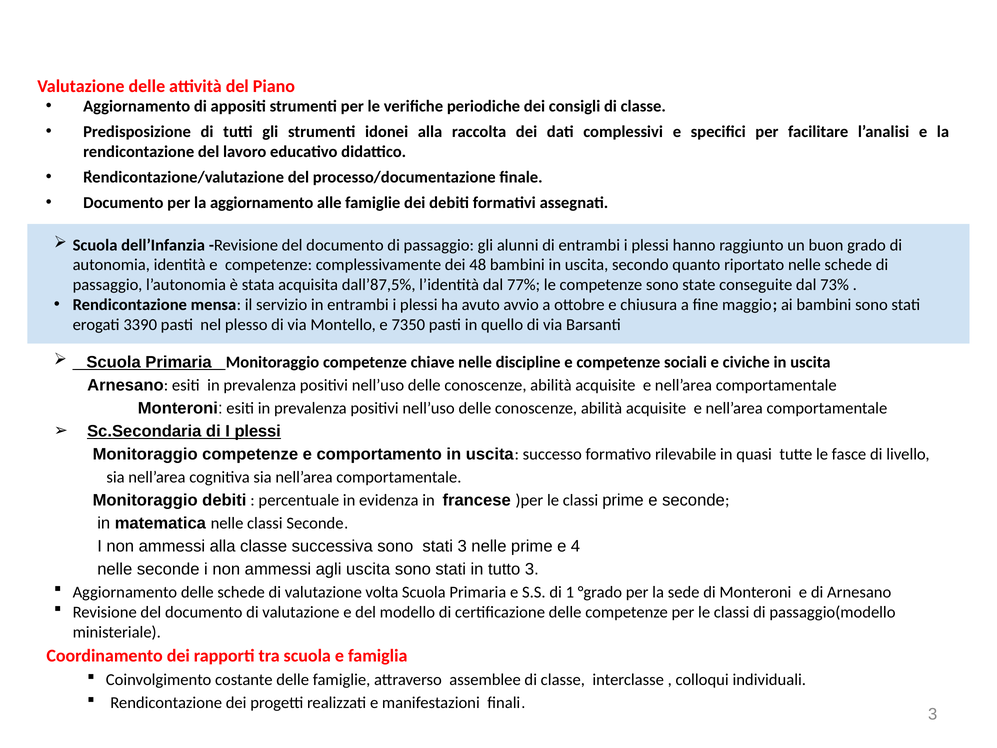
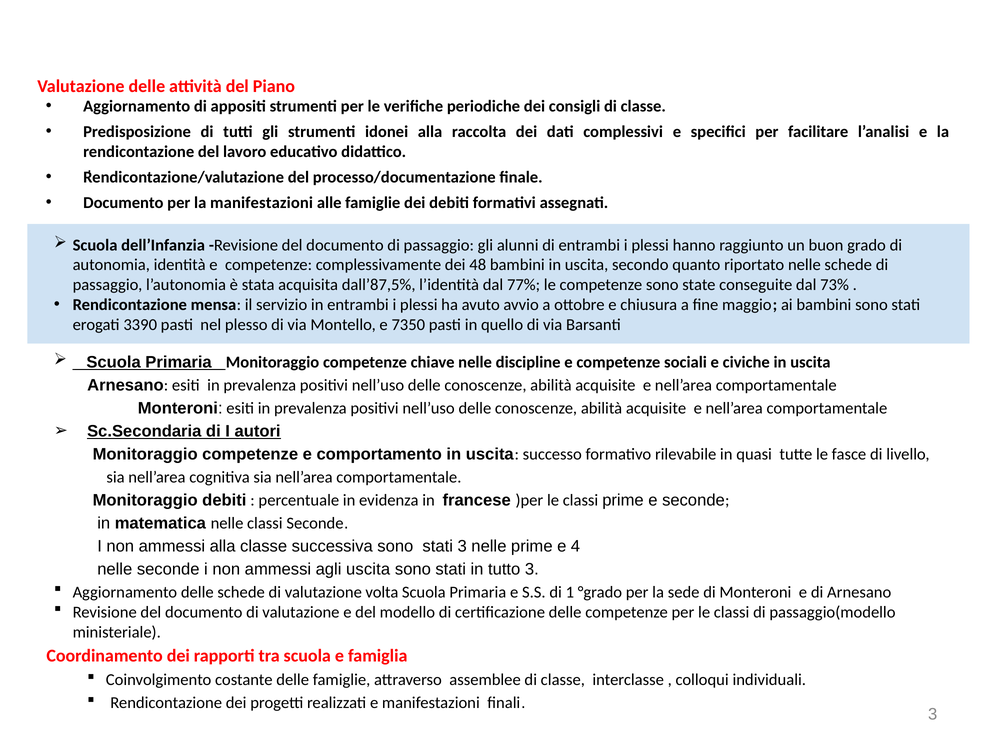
la aggiornamento: aggiornamento -> manifestazioni (262, 202)
di I plessi: plessi -> autori (258, 431)
